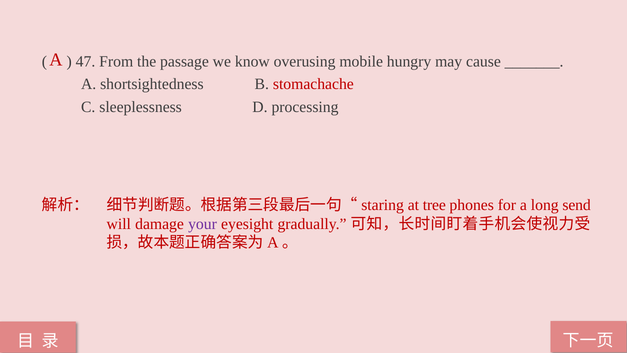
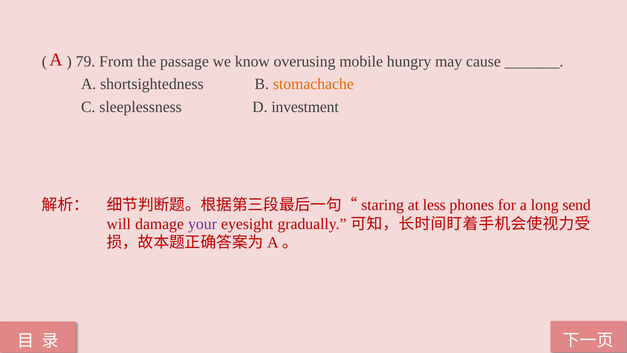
47: 47 -> 79 (86, 62)
stomachache colour: red -> orange (313, 84)
processing: processing -> investment (305, 107)
tree: tree -> less (434, 205)
